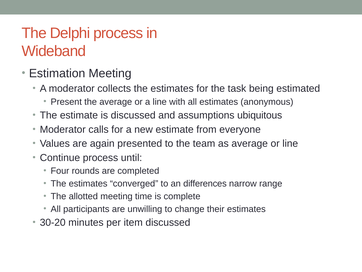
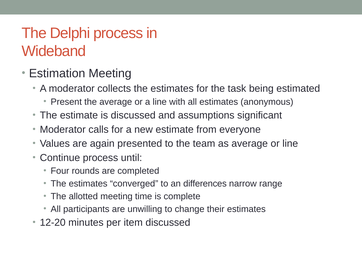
ubiquitous: ubiquitous -> significant (260, 115)
30-20: 30-20 -> 12-20 (53, 222)
